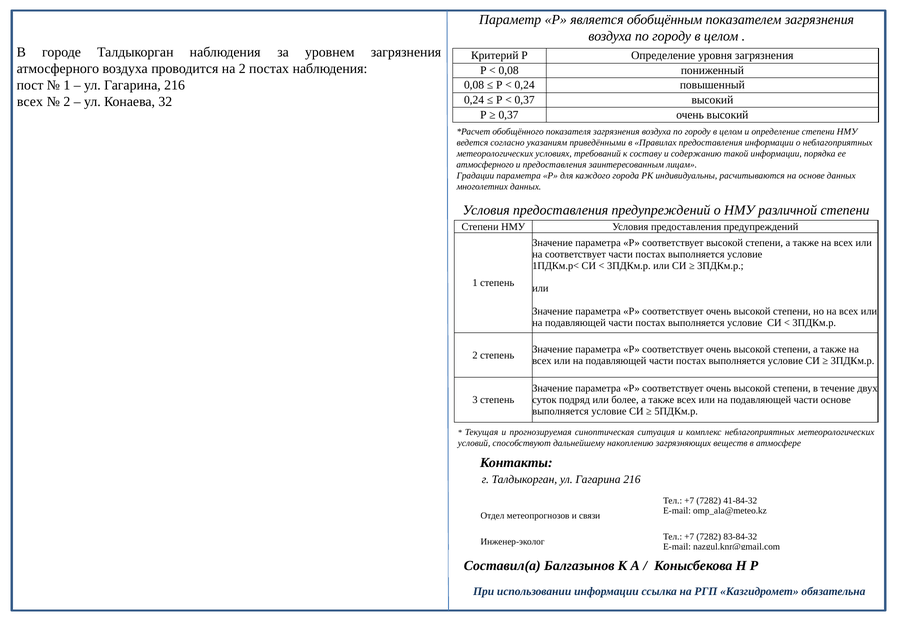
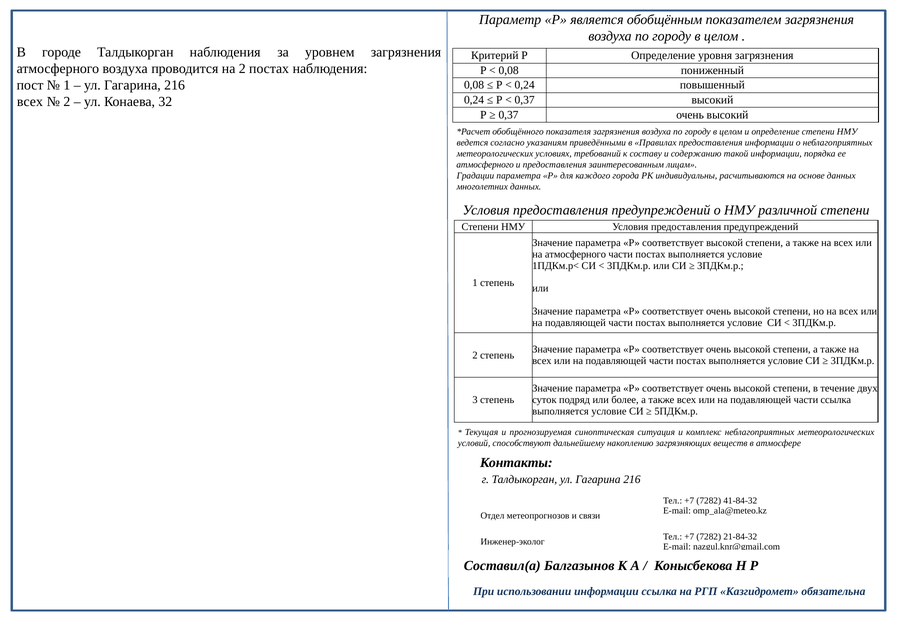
на соответствует: соответствует -> атмосферного (575, 254)
части основе: основе -> ссылка (836, 400)
83-84-32: 83-84-32 -> 21-84-32 (740, 536)
